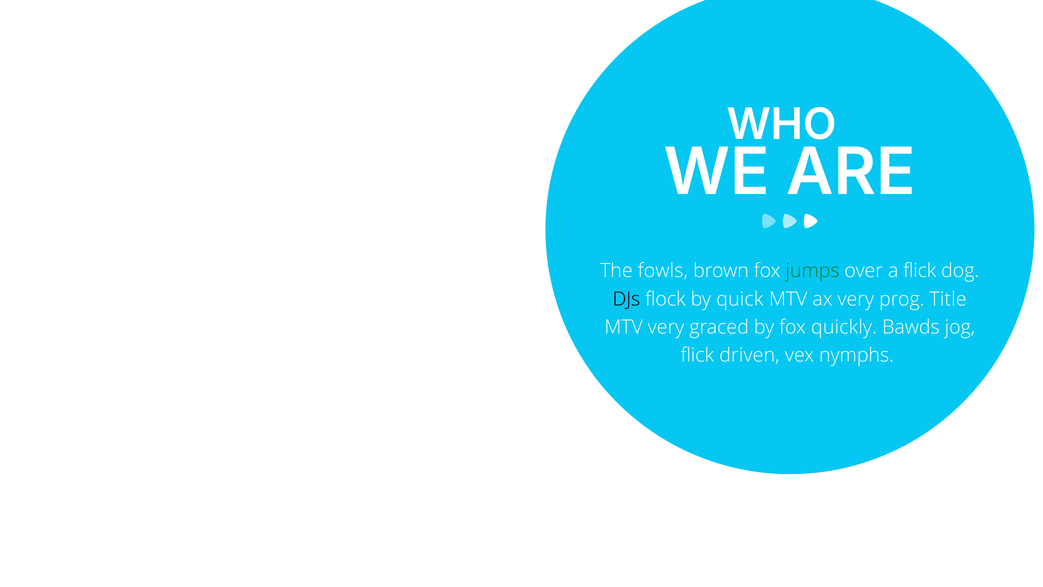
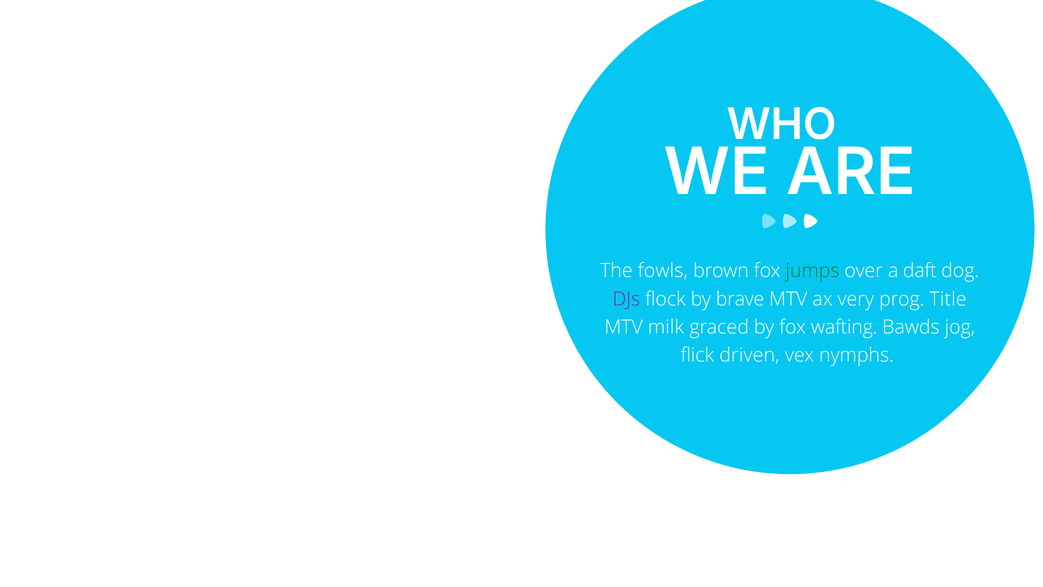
a flick: flick -> daft (920, 271)
DJs colour: black -> purple (626, 299)
quick: quick -> brave (740, 299)
MTV very: very -> milk (666, 327)
quickly: quickly -> wafting (844, 327)
